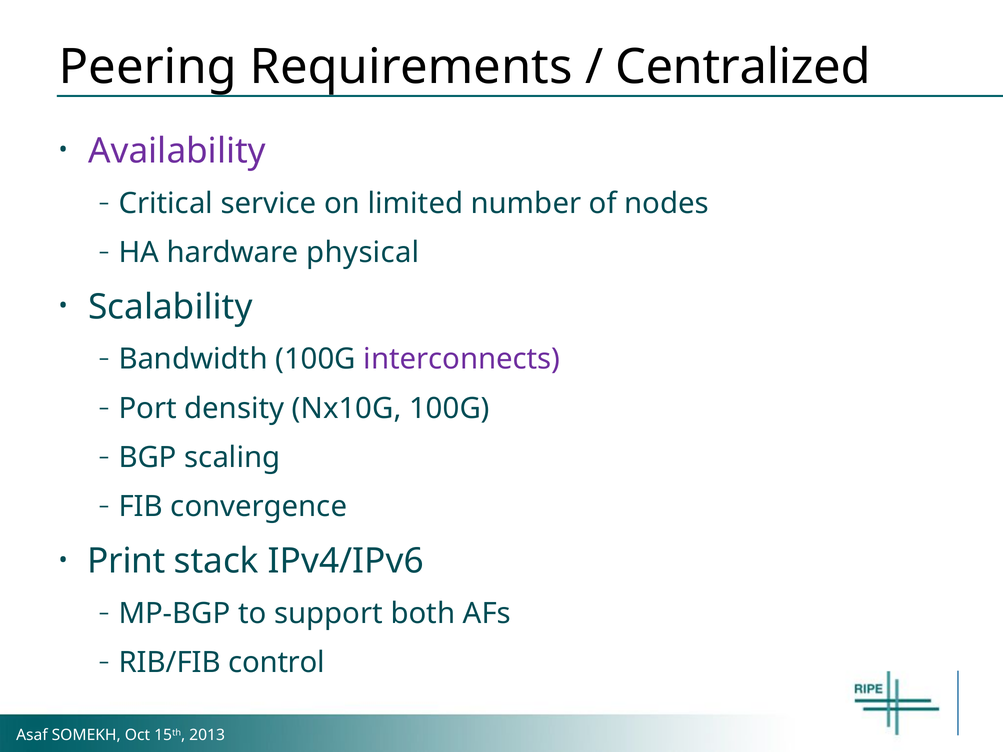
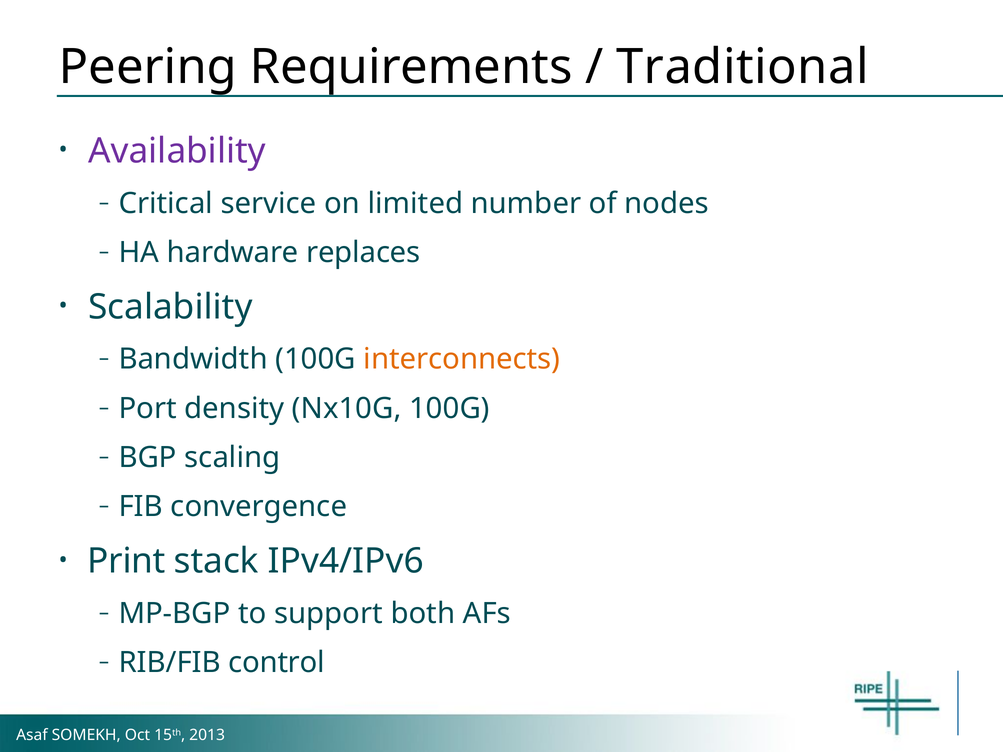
Centralized: Centralized -> Traditional (742, 67)
physical: physical -> replaces (363, 253)
interconnects colour: purple -> orange (462, 359)
